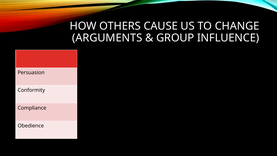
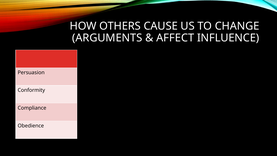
GROUP: GROUP -> AFFECT (175, 38)
